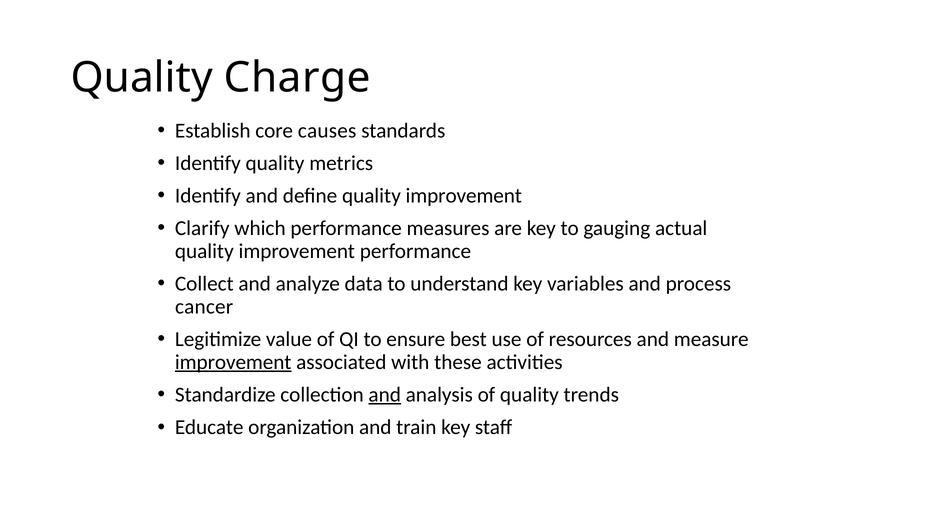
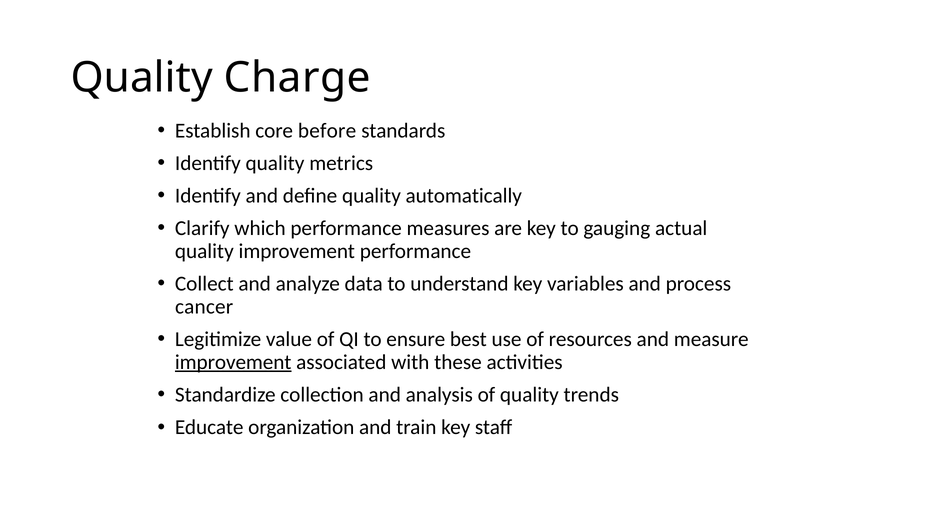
causes: causes -> before (327, 131)
define quality improvement: improvement -> automatically (464, 196)
and underline: present -> none (385, 395)
